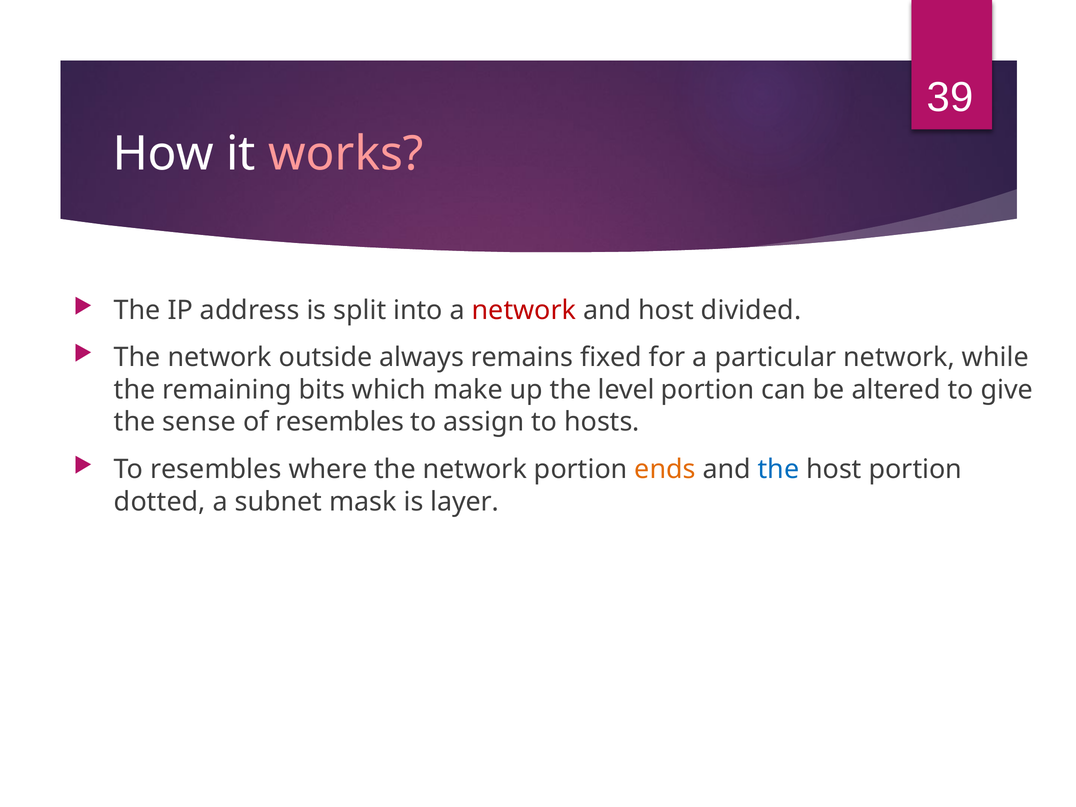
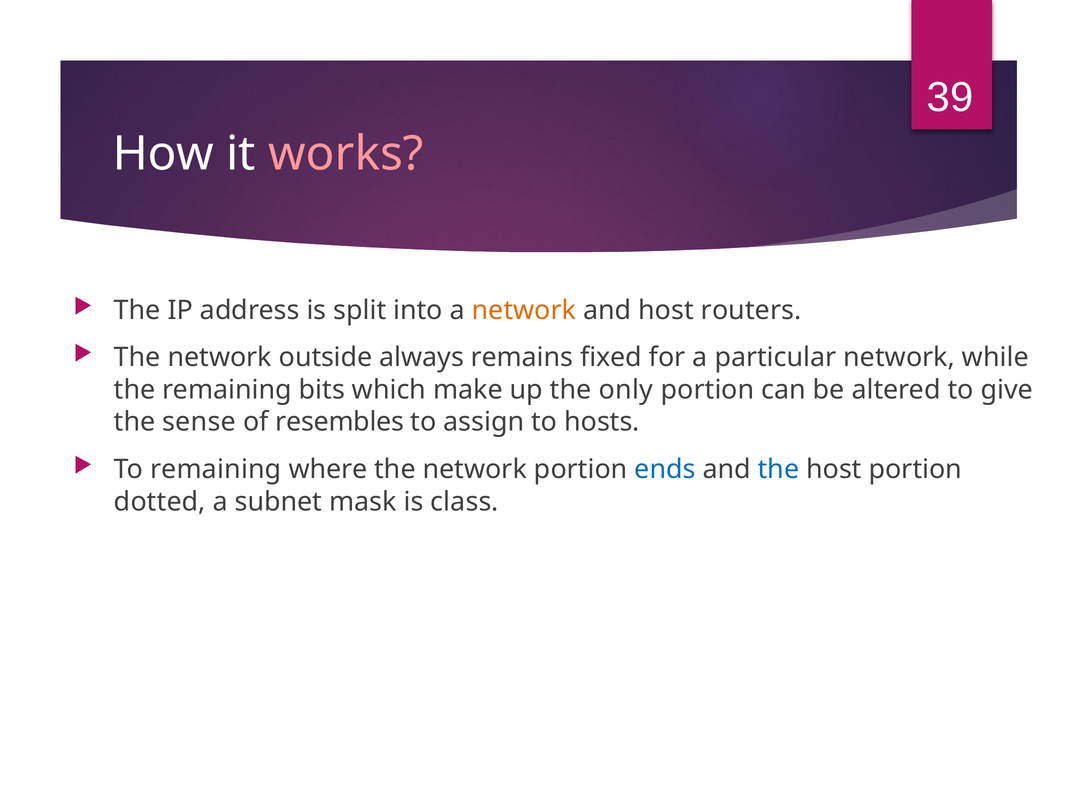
network colour: red -> orange (524, 310)
divided: divided -> routers (751, 310)
level: level -> only (626, 390)
To resembles: resembles -> remaining (216, 469)
ends colour: orange -> blue (665, 469)
layer: layer -> class (465, 502)
